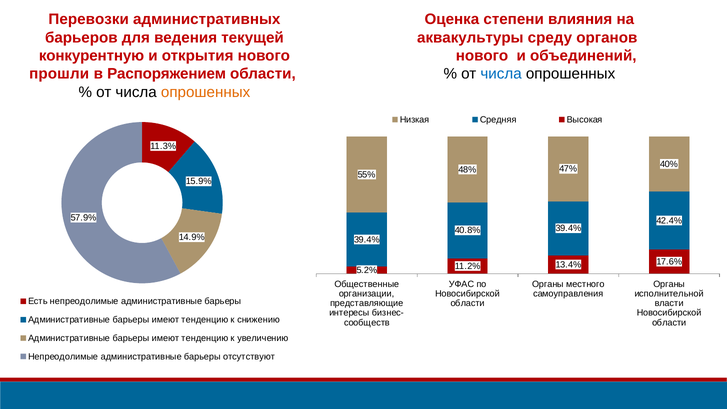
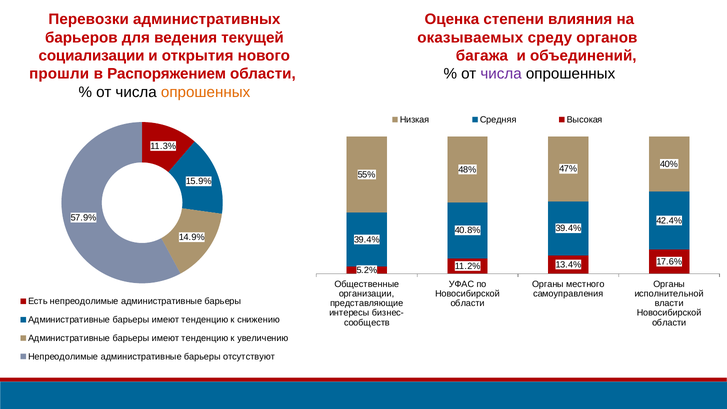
аквакультуры: аквакультуры -> оказываемых (470, 38)
конкурентную: конкурентную -> социализации (92, 56)
нового: нового -> багажа (482, 56)
числа colour: blue -> purple (501, 74)
